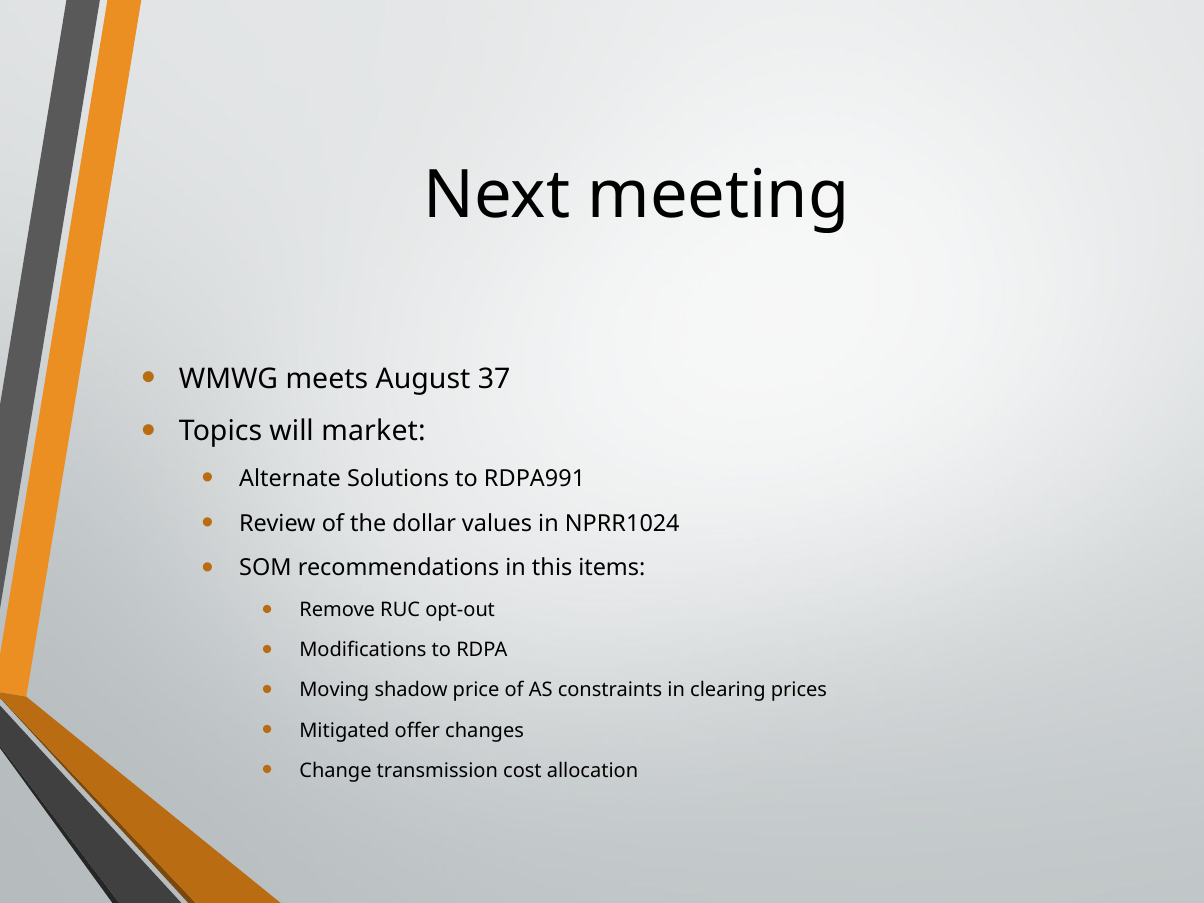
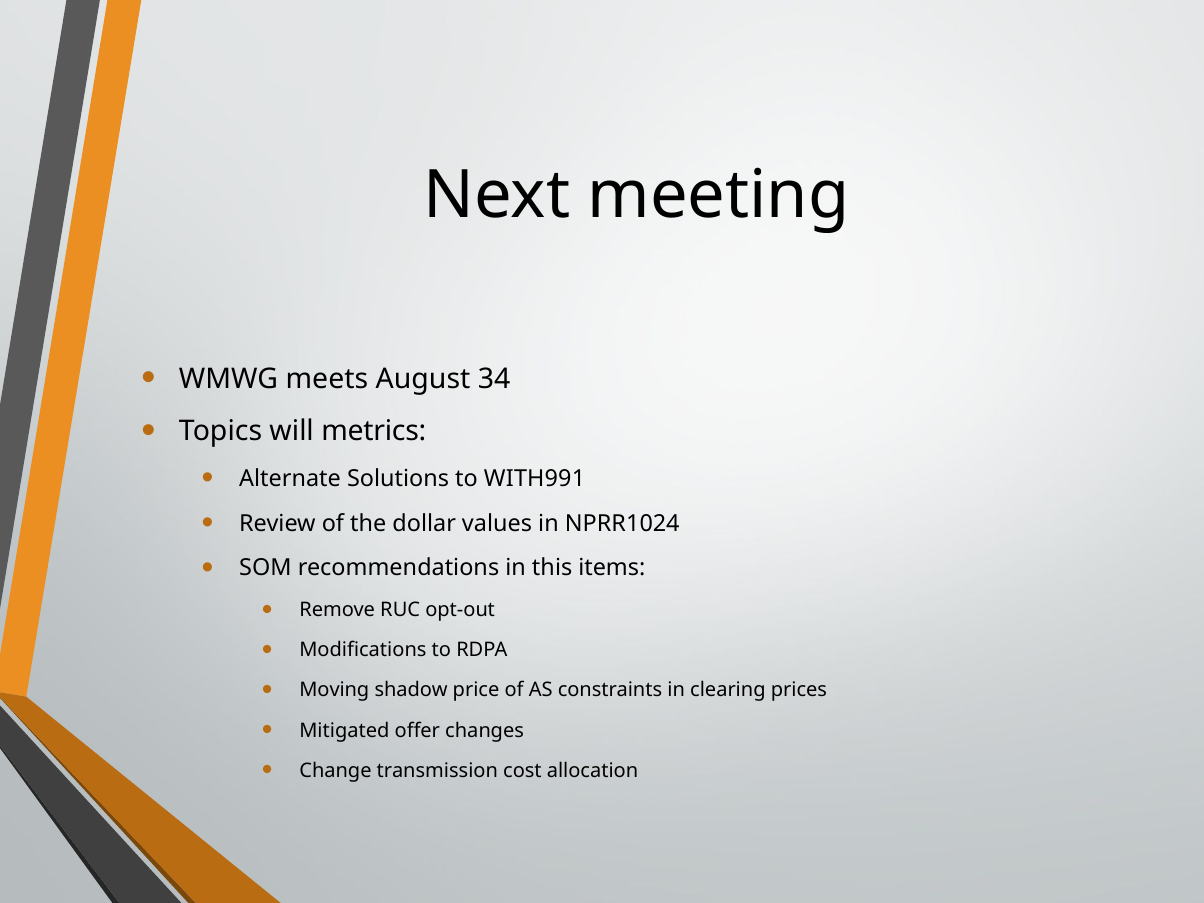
37: 37 -> 34 (494, 379)
market: market -> metrics (374, 431)
RDPA991: RDPA991 -> WITH991 (535, 478)
